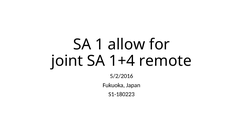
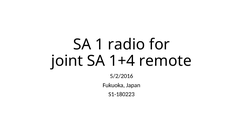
allow: allow -> radio (126, 44)
